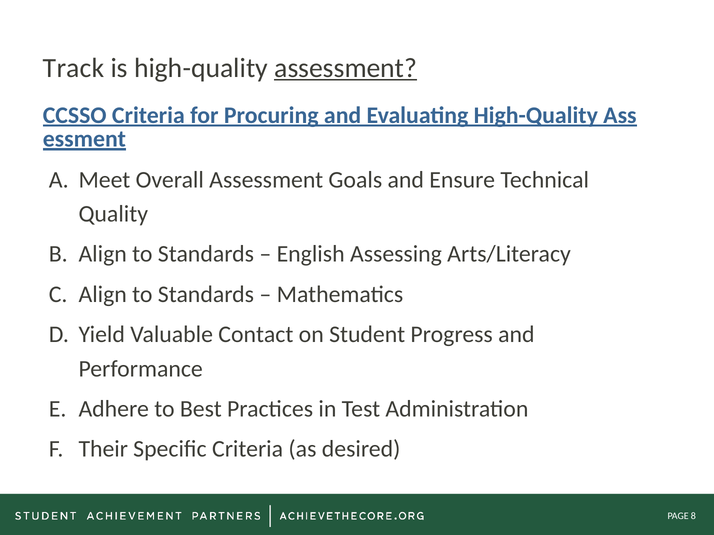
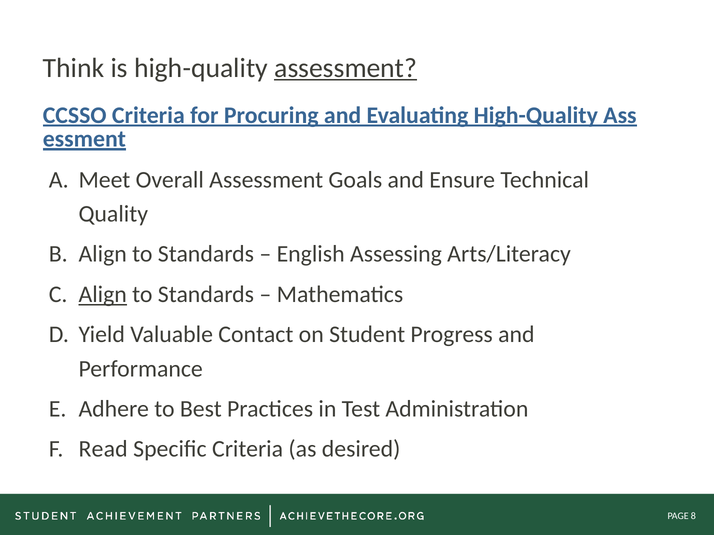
Track: Track -> Think (74, 68)
Align underline: none -> present (103, 295)
Their: Their -> Read (103, 450)
